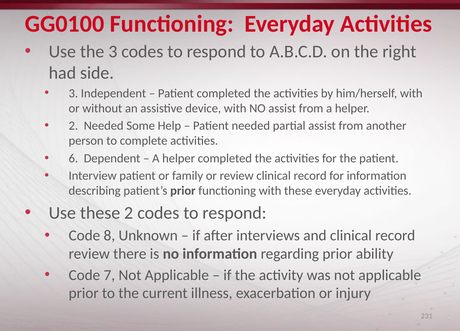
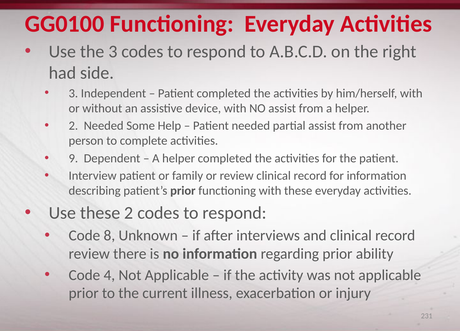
6: 6 -> 9 (73, 158)
7: 7 -> 4 (109, 275)
